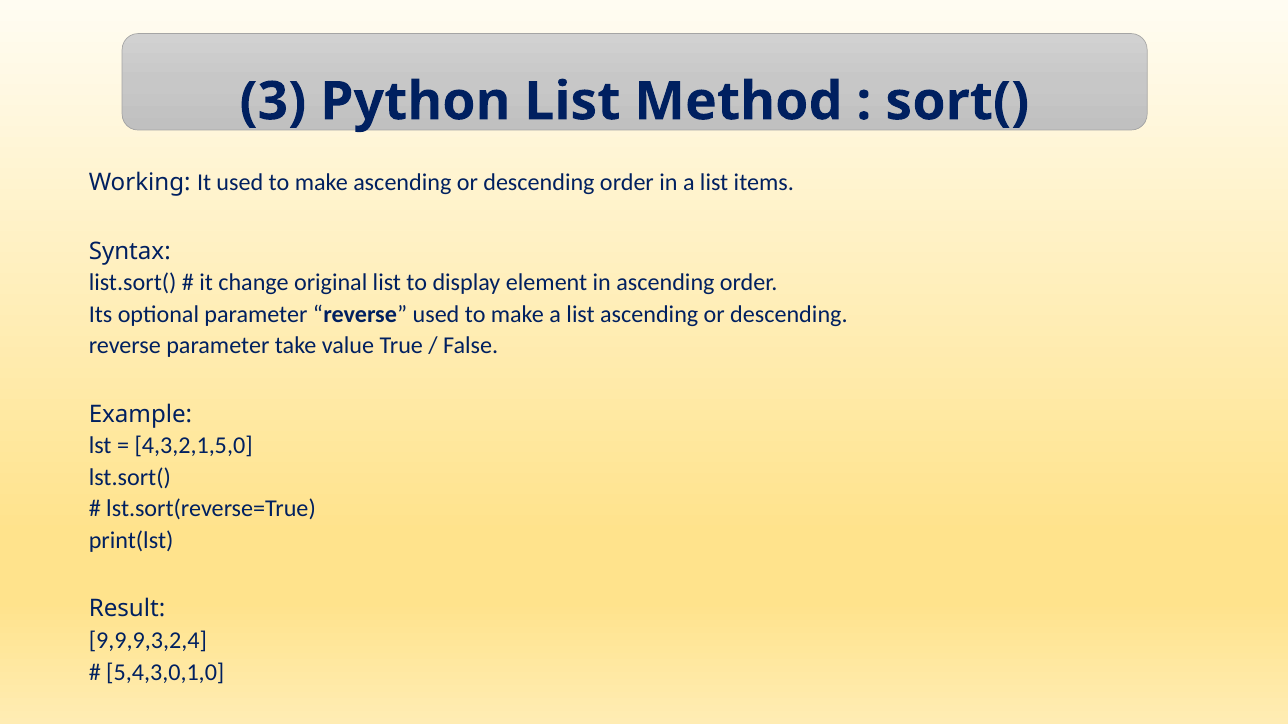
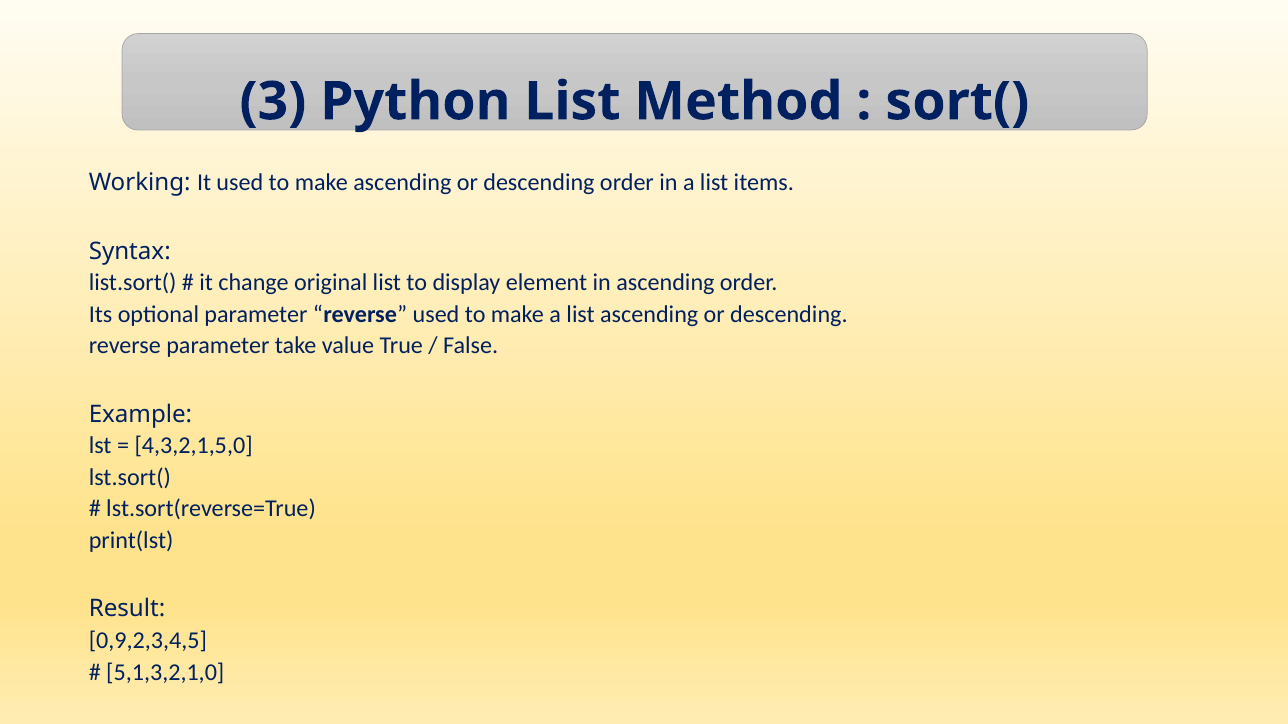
9,9,9,3,2,4: 9,9,9,3,2,4 -> 0,9,2,3,4,5 (148, 641)
5,4,3,0,1,0: 5,4,3,0,1,0 -> 5,1,3,2,1,0 (165, 673)
